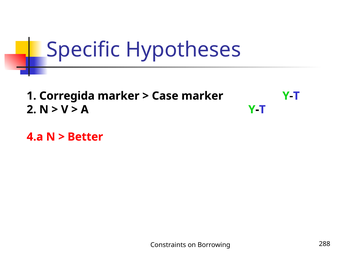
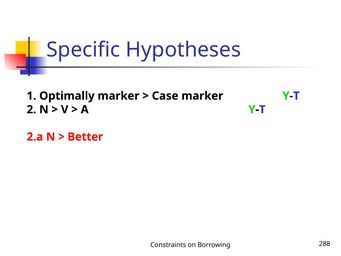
Corregida: Corregida -> Optimally (67, 96)
4.a: 4.a -> 2.a (35, 137)
